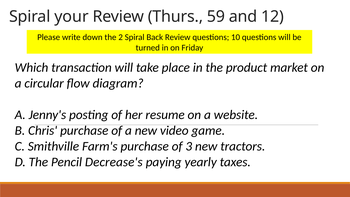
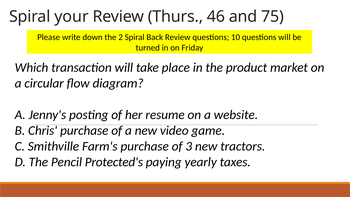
59: 59 -> 46 (216, 17)
12: 12 -> 75 (273, 17)
Decrease's: Decrease's -> Protected's (114, 162)
